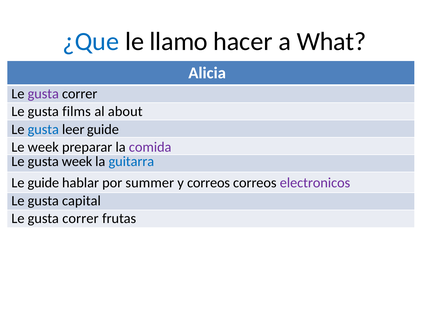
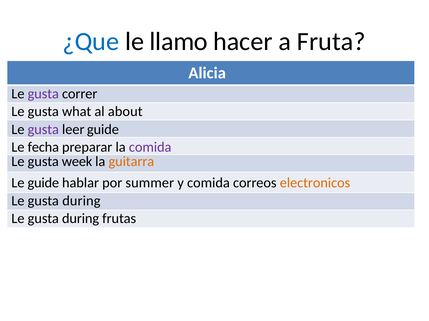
What: What -> Fruta (331, 42)
films: films -> what (77, 112)
gusta colour: blue -> purple (43, 130)
Le week: week -> fecha (43, 148)
guitarra colour: blue -> orange (131, 162)
y correos: correos -> comida (208, 183)
electronicos colour: purple -> orange (315, 183)
capital: capital -> during (81, 201)
correr: correr -> during (81, 219)
